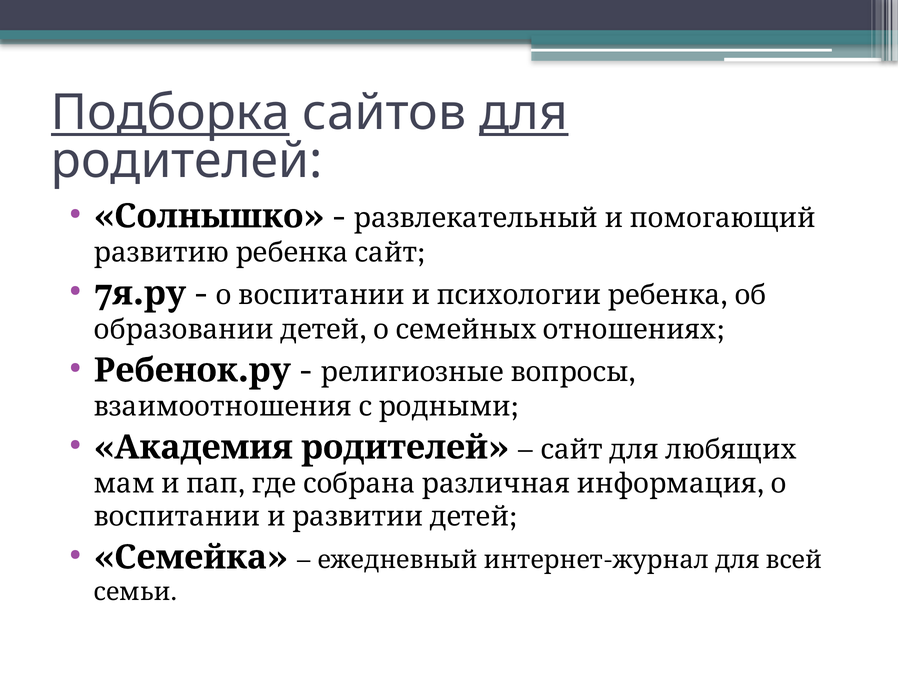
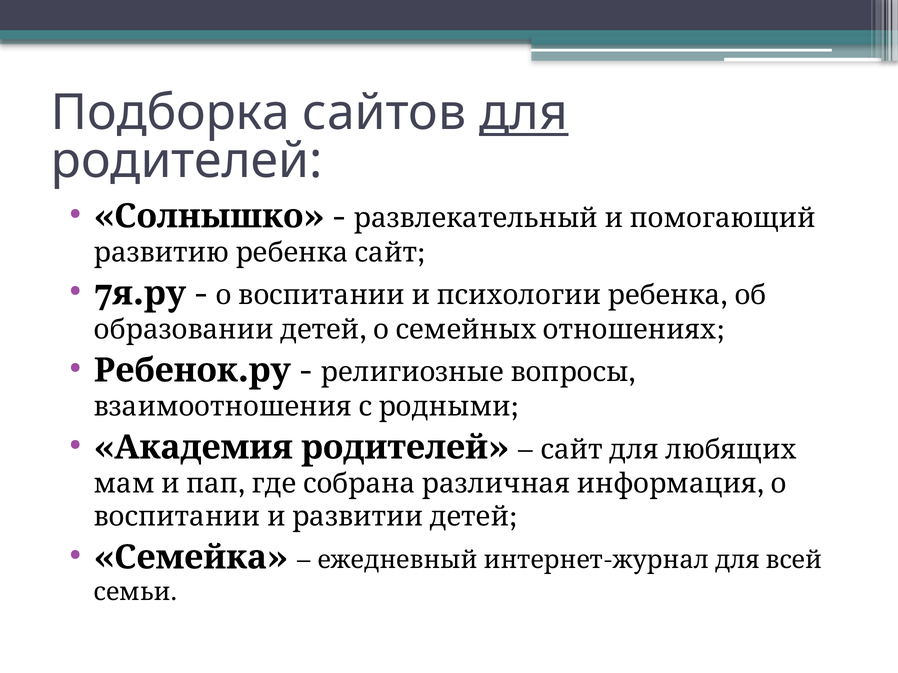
Подборка underline: present -> none (170, 113)
